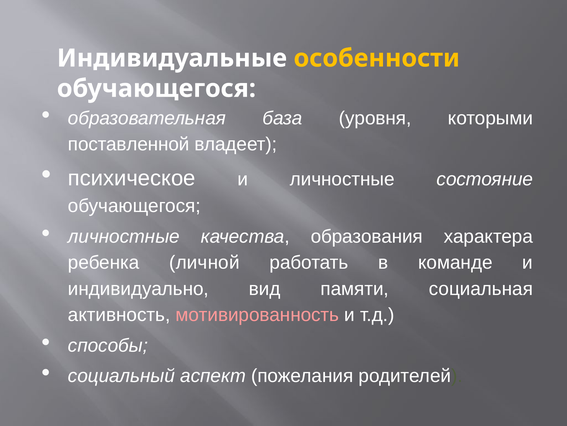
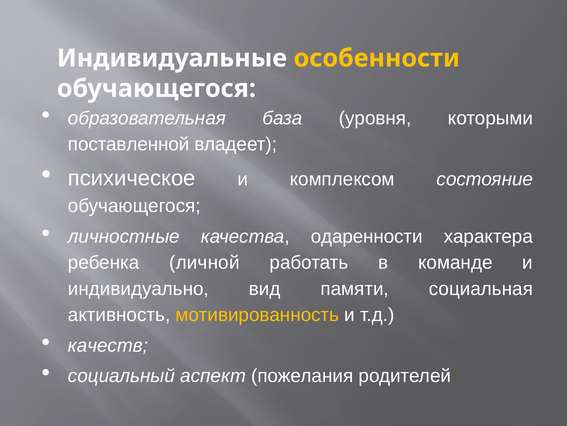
и личностные: личностные -> комплексом (342, 179)
образования: образования -> одаренности (367, 236)
мотивированность colour: pink -> yellow (257, 314)
способы: способы -> качеств (108, 345)
